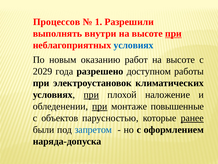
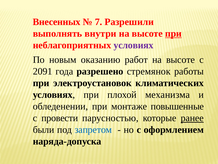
Процессов: Процессов -> Внесенных (57, 22)
1: 1 -> 7 (99, 22)
условиях colour: blue -> purple (134, 45)
2029: 2029 -> 2091 (43, 71)
доступном: доступном -> стремянок (149, 71)
при underline: present -> none (91, 94)
наложение: наложение -> механизма (168, 94)
при underline: present -> none (100, 106)
объектов: объектов -> провести (60, 118)
